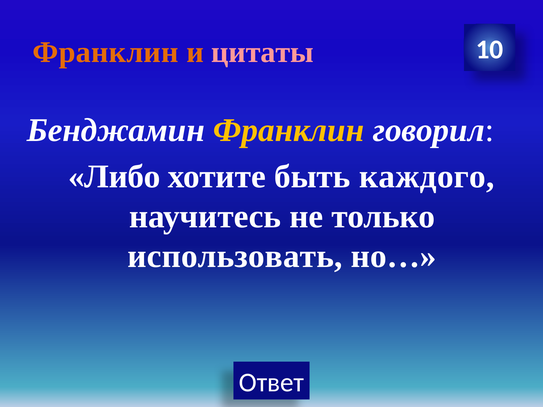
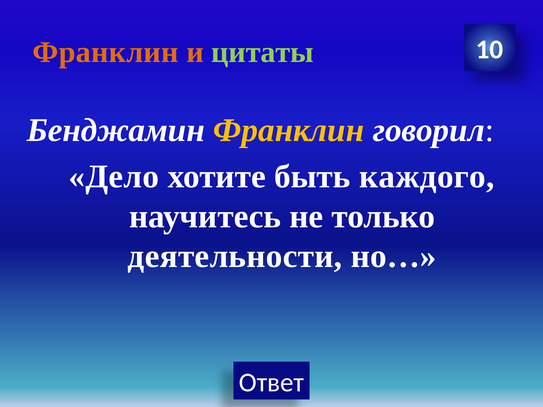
цитаты colour: pink -> light green (263, 52)
Либо: Либо -> Дело (114, 177)
использовать: использовать -> деятельности (235, 256)
